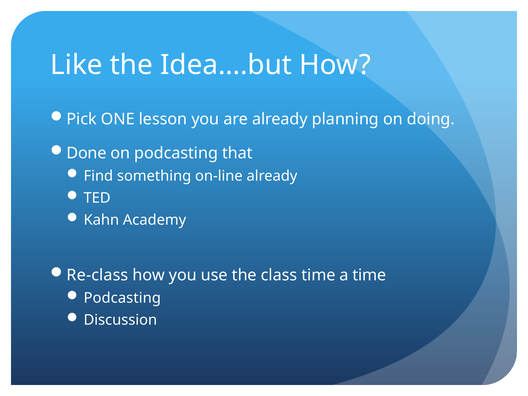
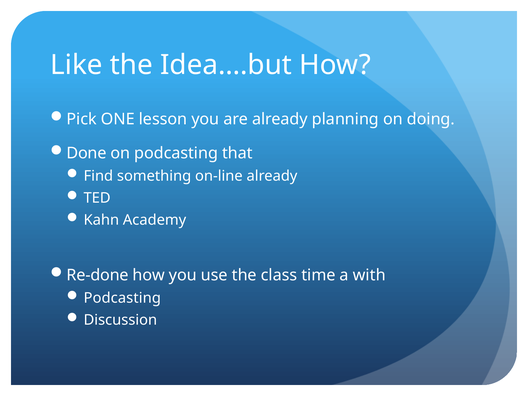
Re-class: Re-class -> Re-done (98, 275)
a time: time -> with (369, 275)
